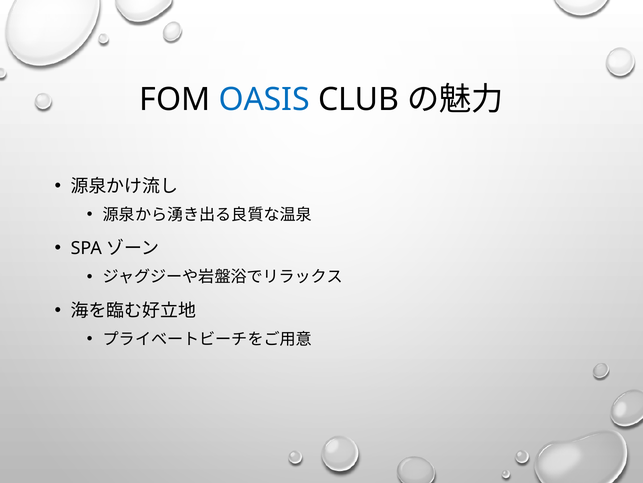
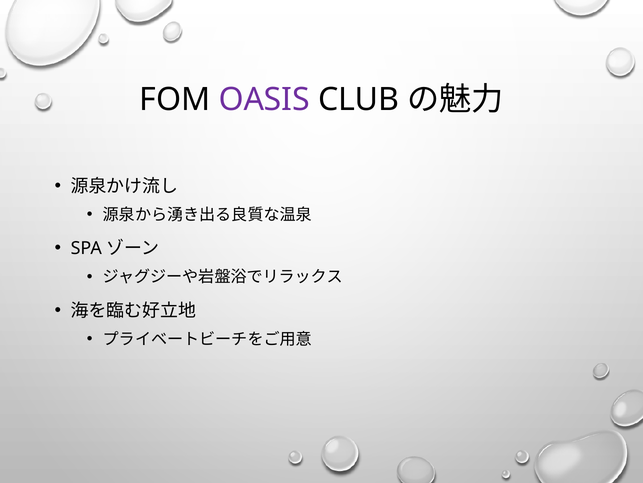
OASIS colour: blue -> purple (264, 99)
